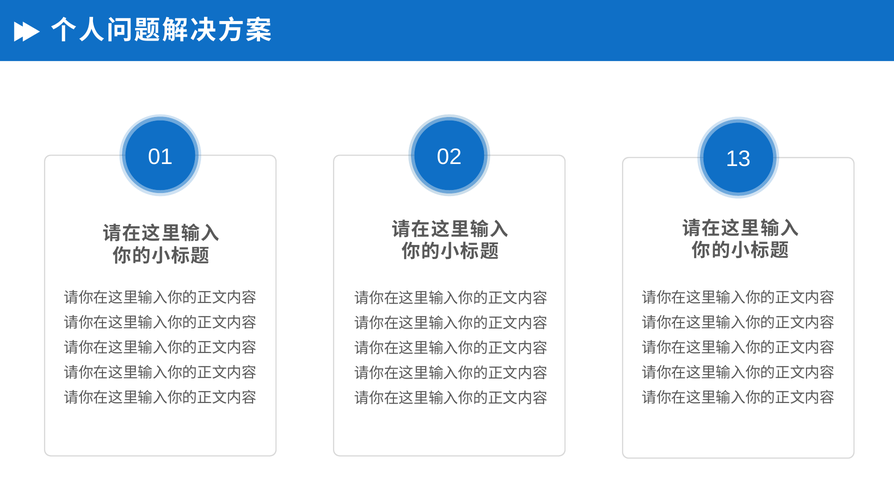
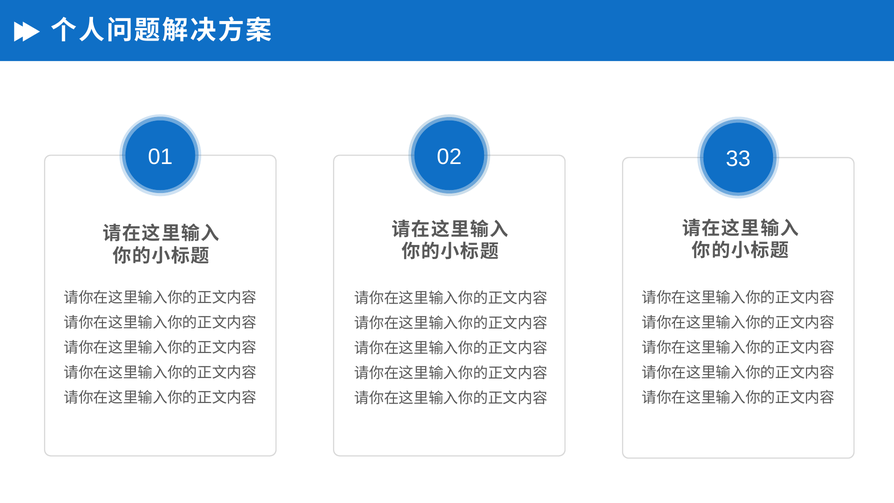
13: 13 -> 33 (738, 159)
